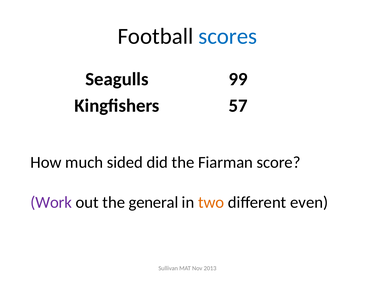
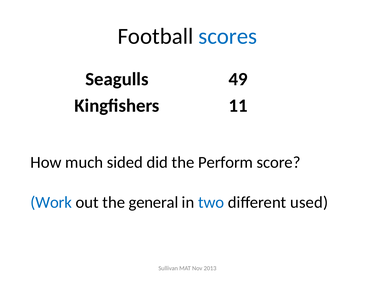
99: 99 -> 49 (238, 79)
57: 57 -> 11 (238, 106)
Fiarman: Fiarman -> Perform (226, 162)
Work colour: purple -> blue (51, 203)
two colour: orange -> blue (211, 203)
even: even -> used (309, 203)
